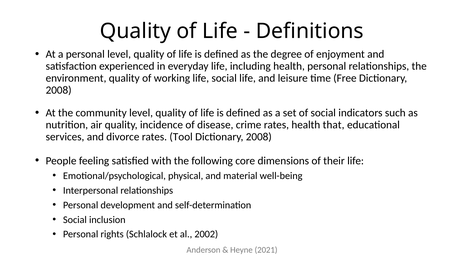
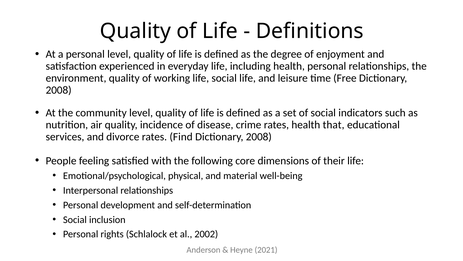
Tool: Tool -> Find (181, 136)
